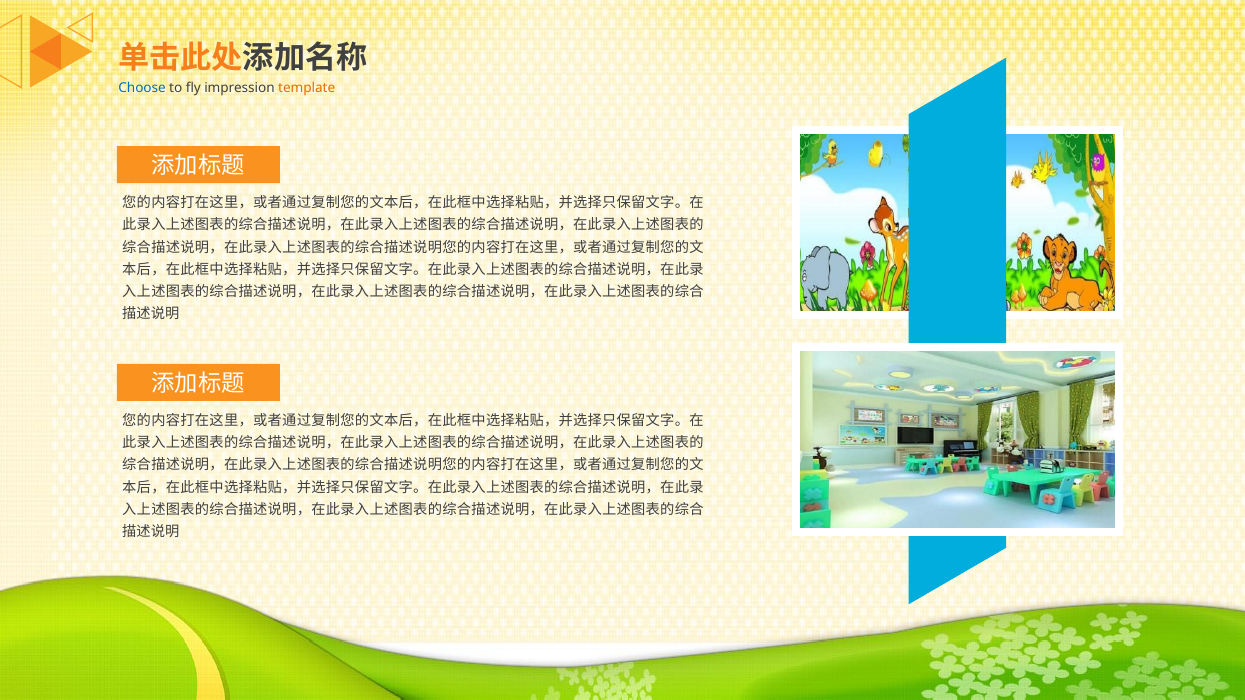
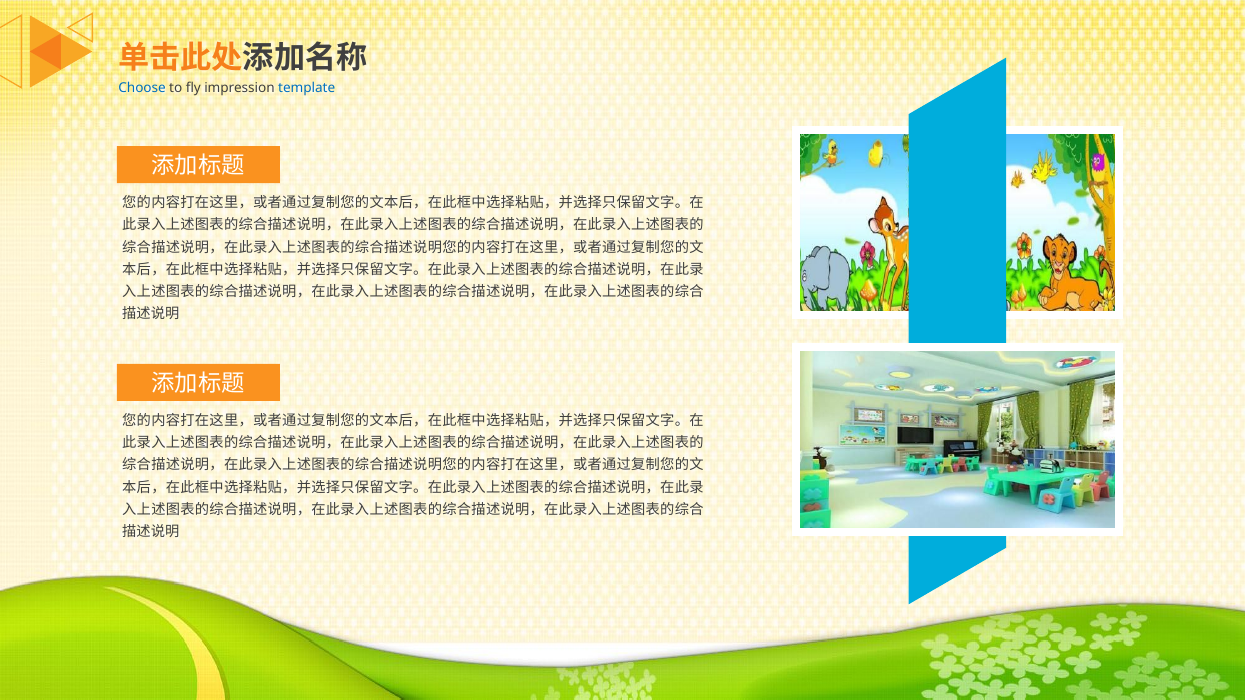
template colour: orange -> blue (307, 88)
